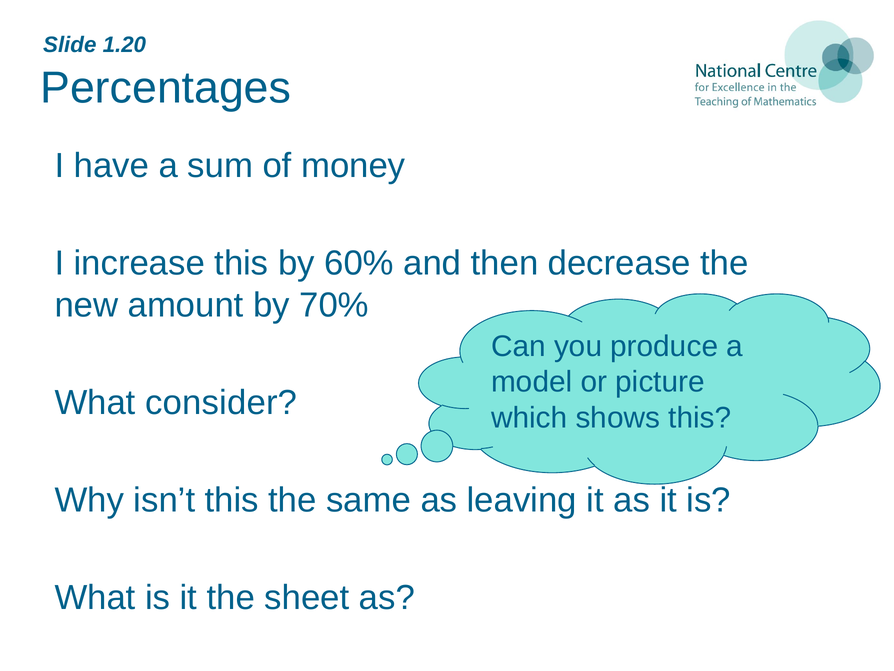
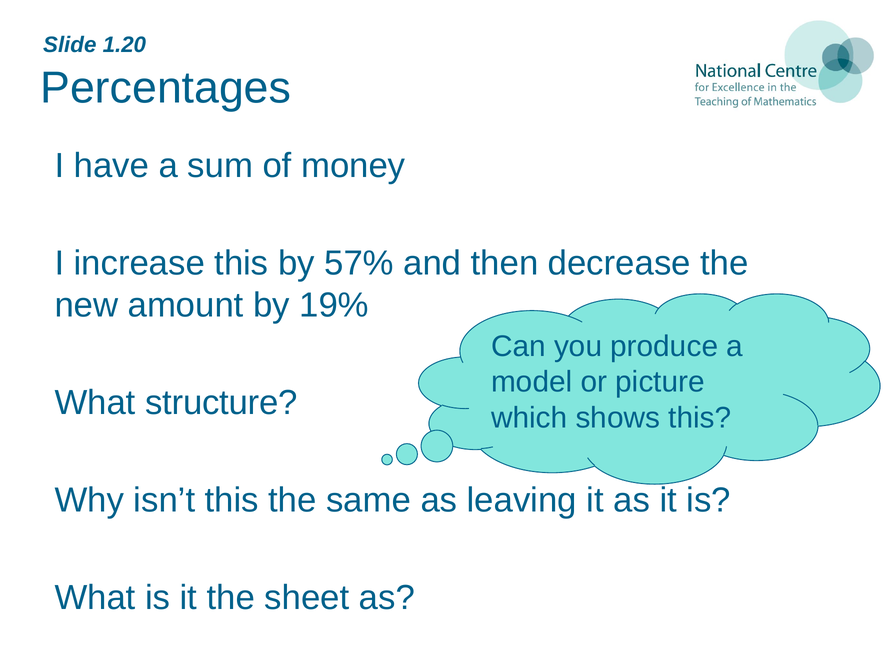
60%: 60% -> 57% (359, 263)
70%: 70% -> 19% (334, 305)
consider: consider -> structure (221, 402)
